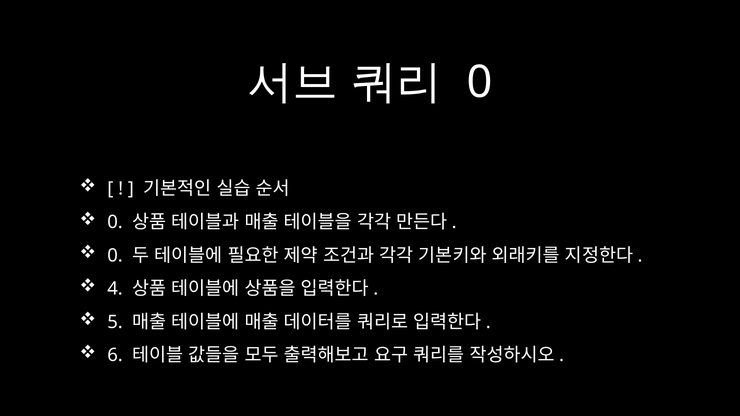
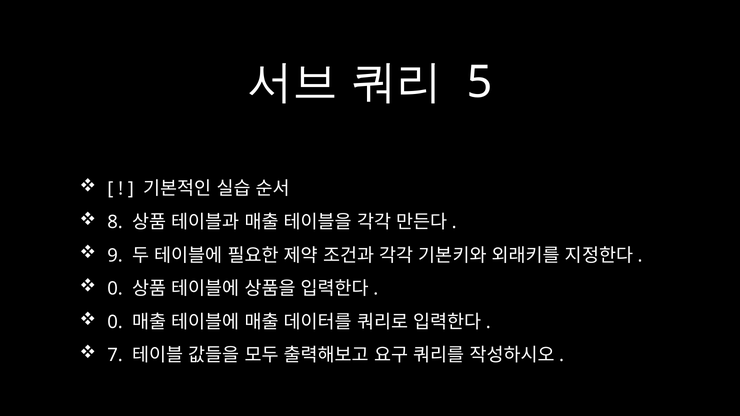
0: 0 -> 5 (480, 82)
0: 0 -> 8 (115, 222)
0: 0 -> 9 (115, 256)
4: 4 -> 0 (115, 289)
5: 5 -> 0 (115, 322)
6: 6 -> 7 (115, 355)
